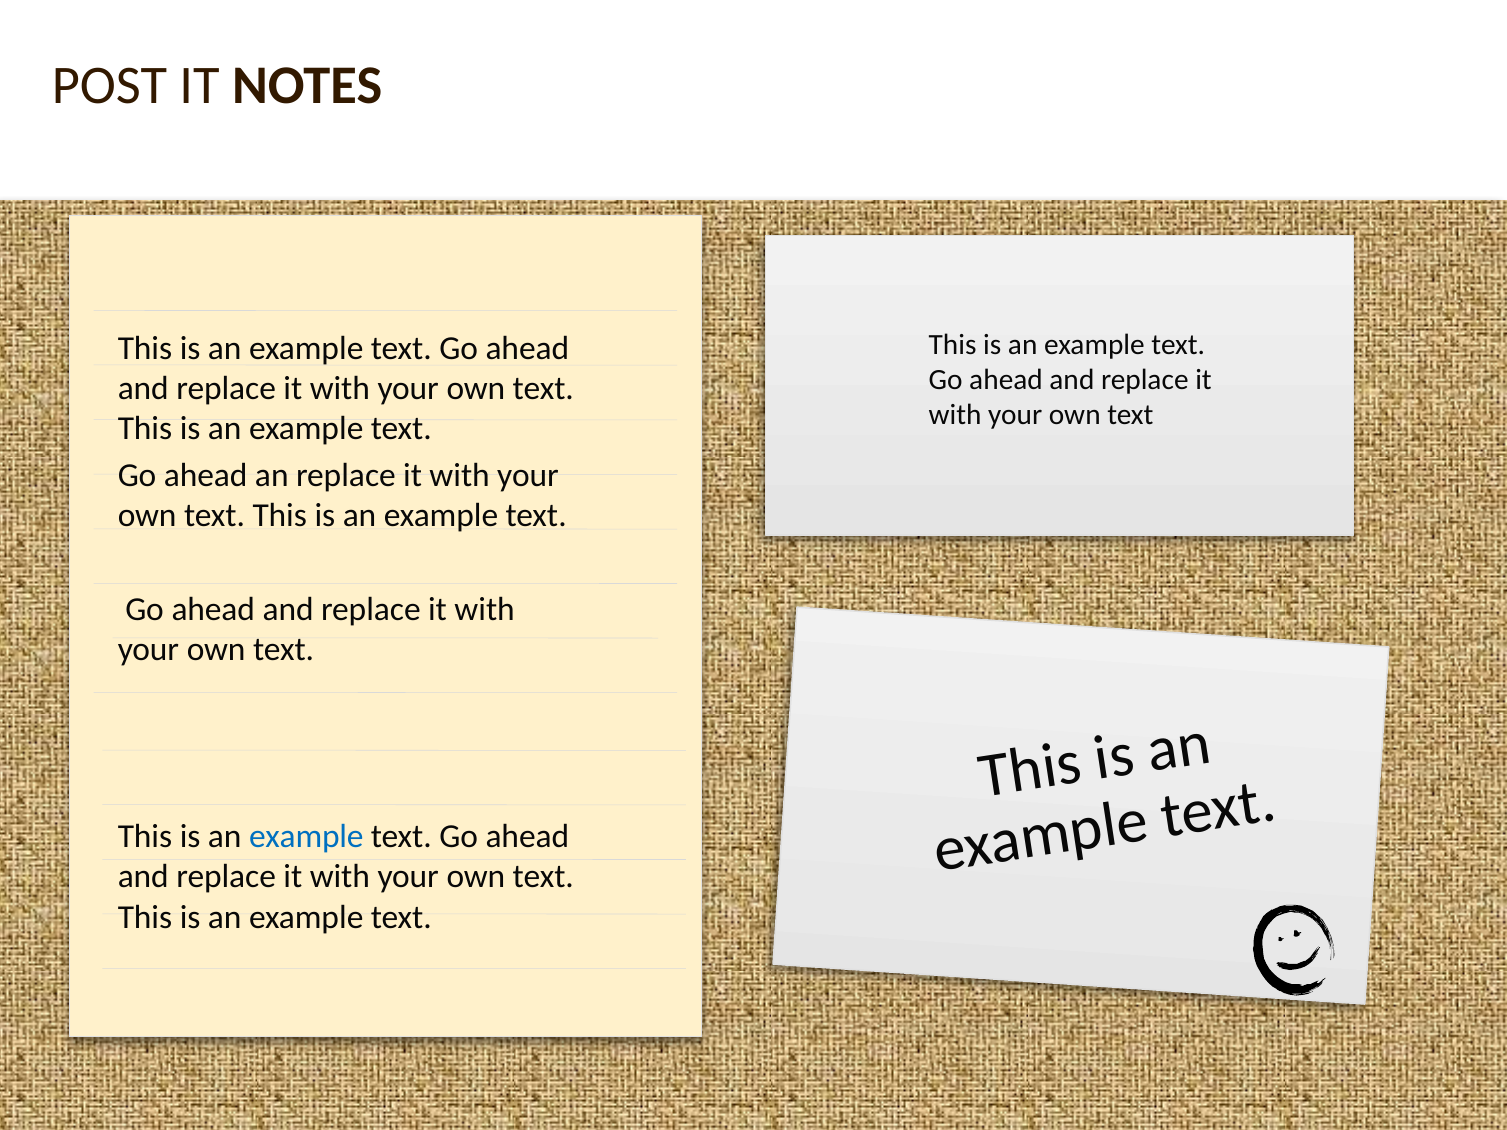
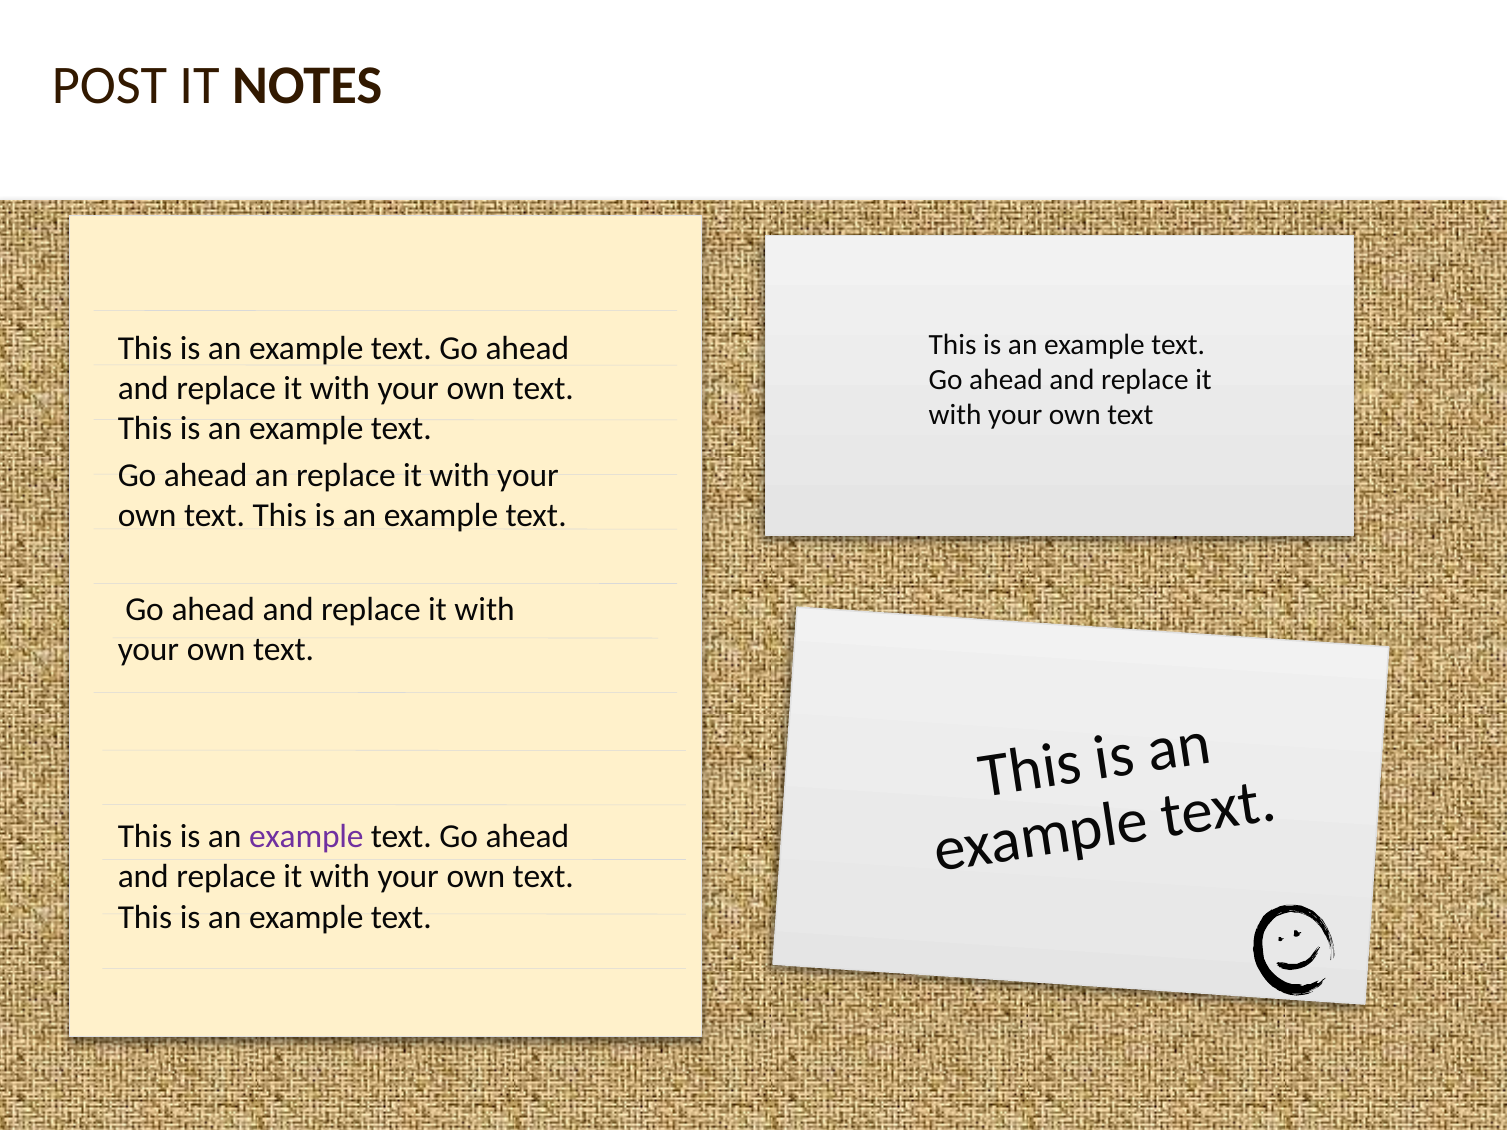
example colour: blue -> purple (306, 837)
